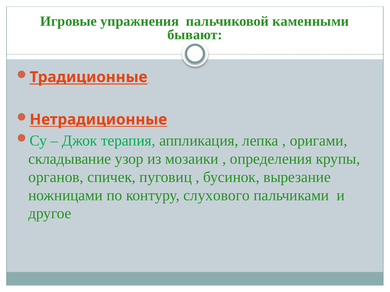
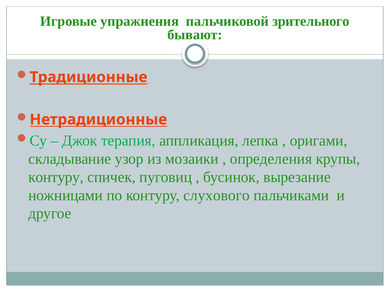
каменными: каменными -> зрительного (311, 21)
органов: органов -> контуру (56, 177)
